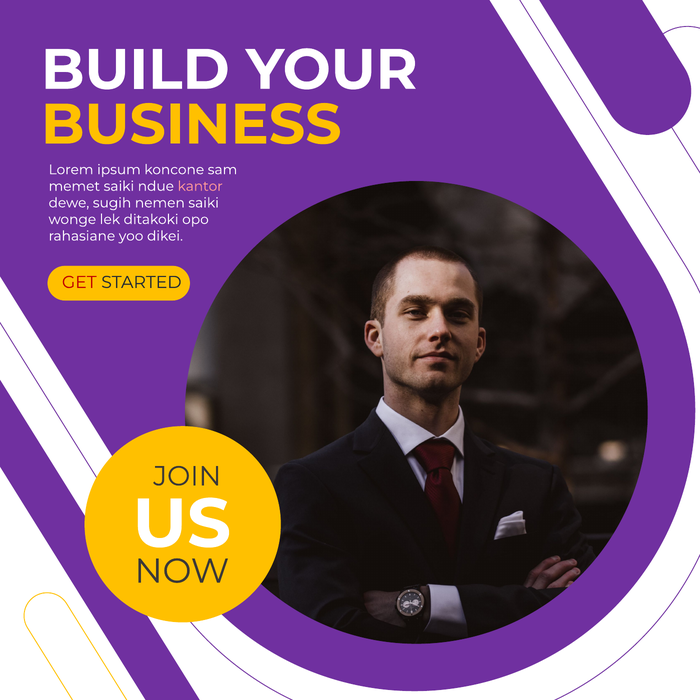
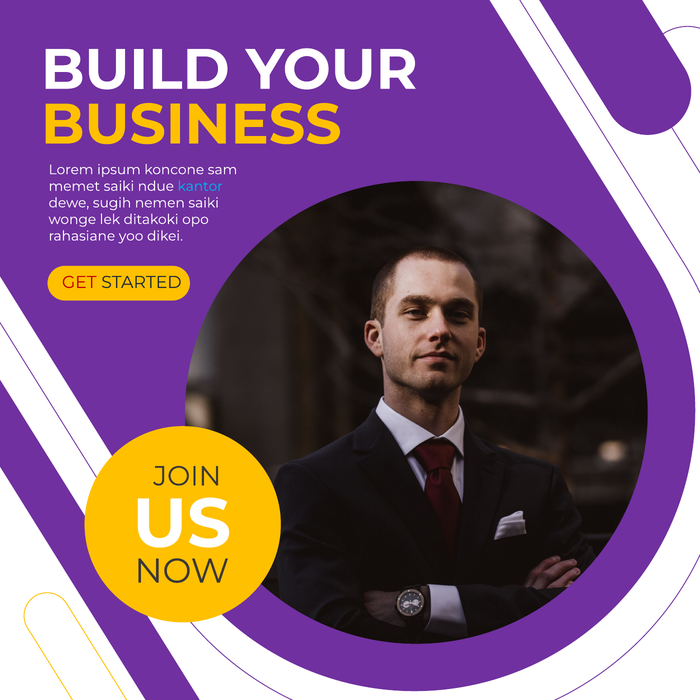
kantor colour: pink -> light blue (200, 186)
